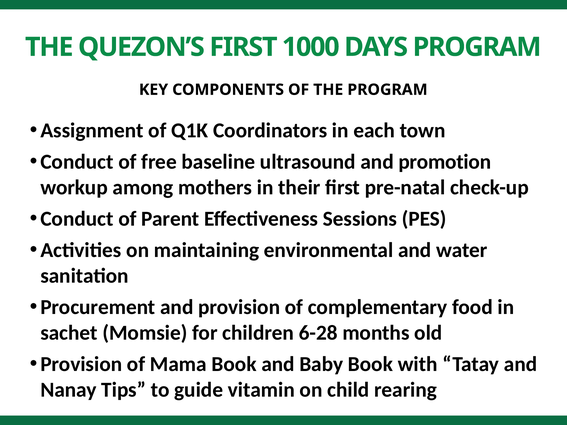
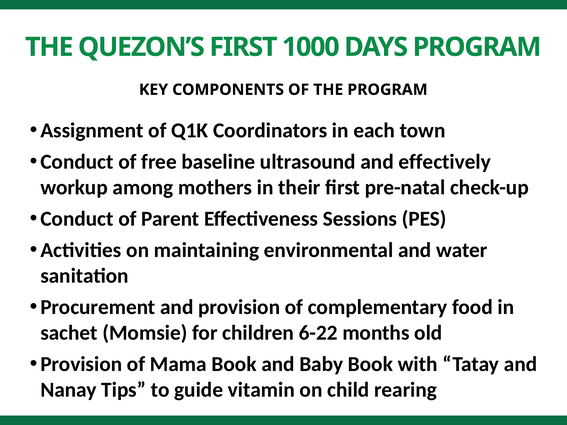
promotion: promotion -> effectively (445, 162)
6-28: 6-28 -> 6-22 (318, 333)
